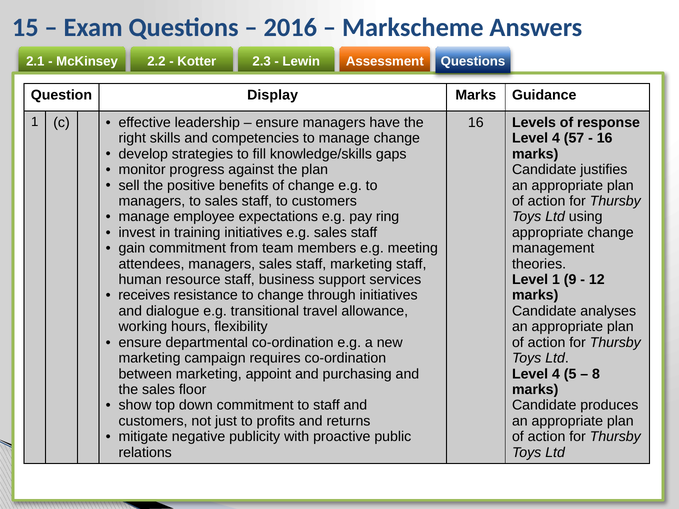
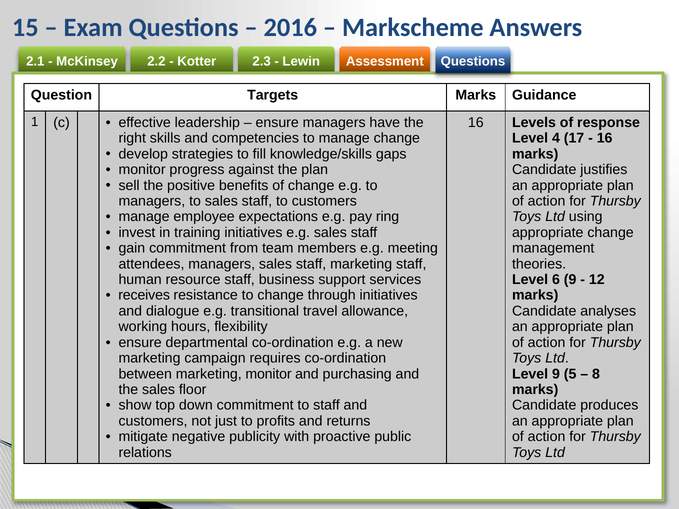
Display: Display -> Targets (273, 95)
57: 57 -> 17 (574, 138)
Level 1: 1 -> 6 (556, 280)
marketing appoint: appoint -> monitor (269, 374)
4: 4 -> 9 (556, 374)
